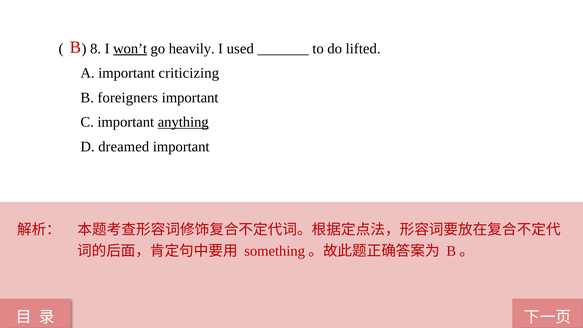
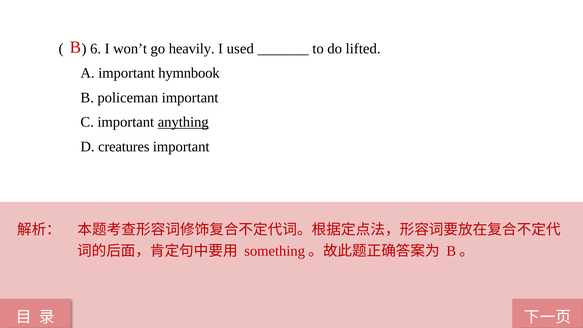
8: 8 -> 6 (96, 49)
won’t underline: present -> none (130, 49)
criticizing: criticizing -> hymnbook (189, 73)
foreigners: foreigners -> policeman (128, 98)
dreamed: dreamed -> creatures (124, 147)
